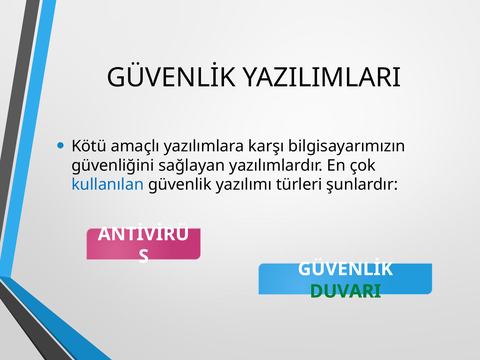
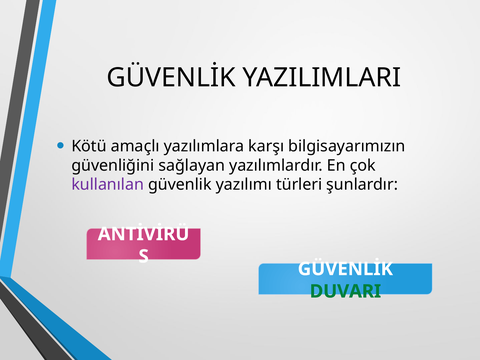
kullanılan colour: blue -> purple (108, 185)
